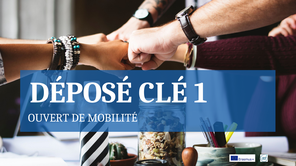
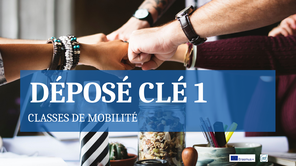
OUVERT: OUVERT -> CLASSES (49, 118)
